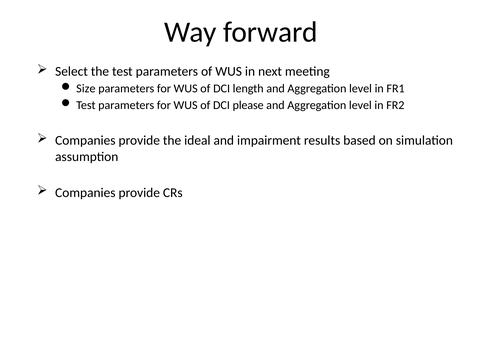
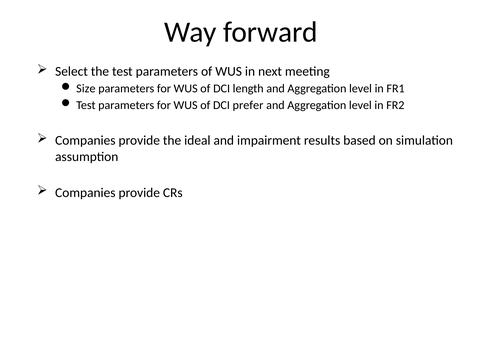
please: please -> prefer (248, 105)
